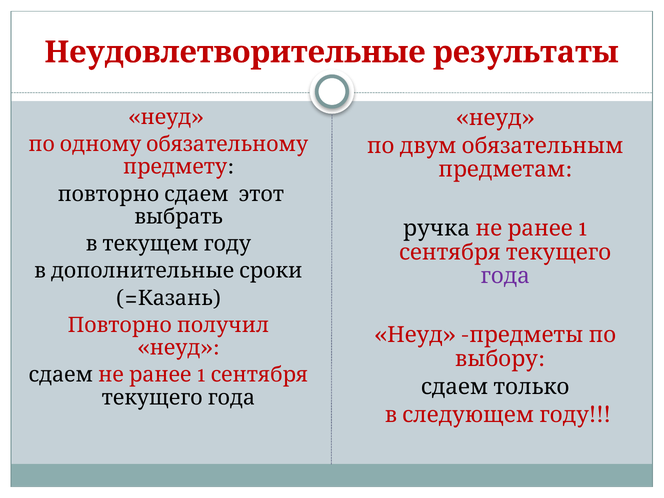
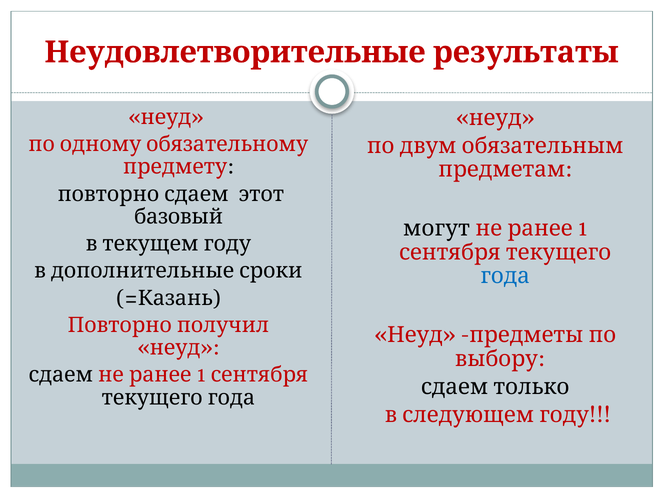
выбрать: выбрать -> базовый (179, 217)
ручка: ручка -> могут (436, 228)
года colour: purple -> blue (505, 276)
